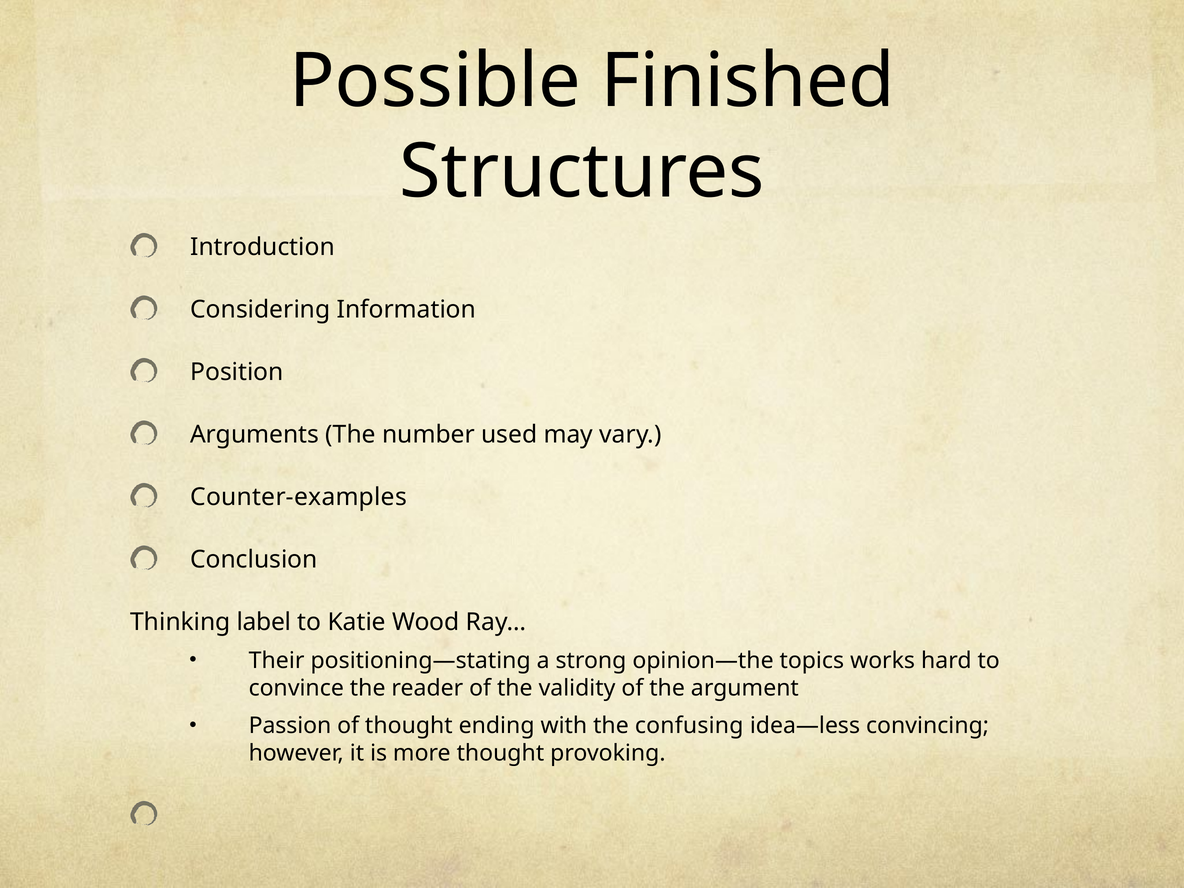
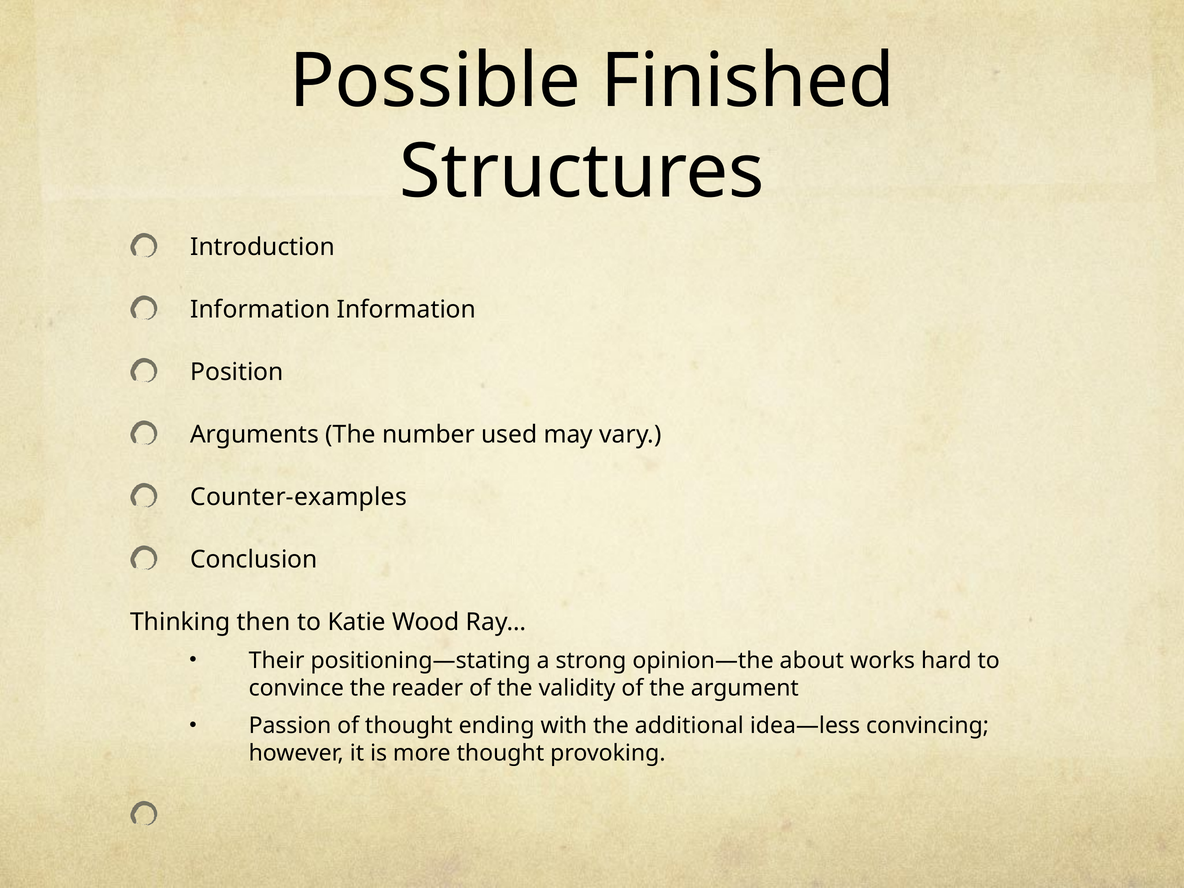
Considering: Considering -> Information (260, 310)
label: label -> then (264, 622)
topics: topics -> about (812, 661)
confusing: confusing -> additional (689, 726)
